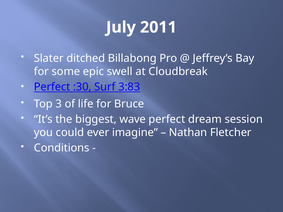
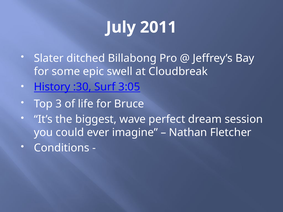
Perfect: Perfect -> History (52, 87)
3:83: 3:83 -> 3:05 (129, 87)
